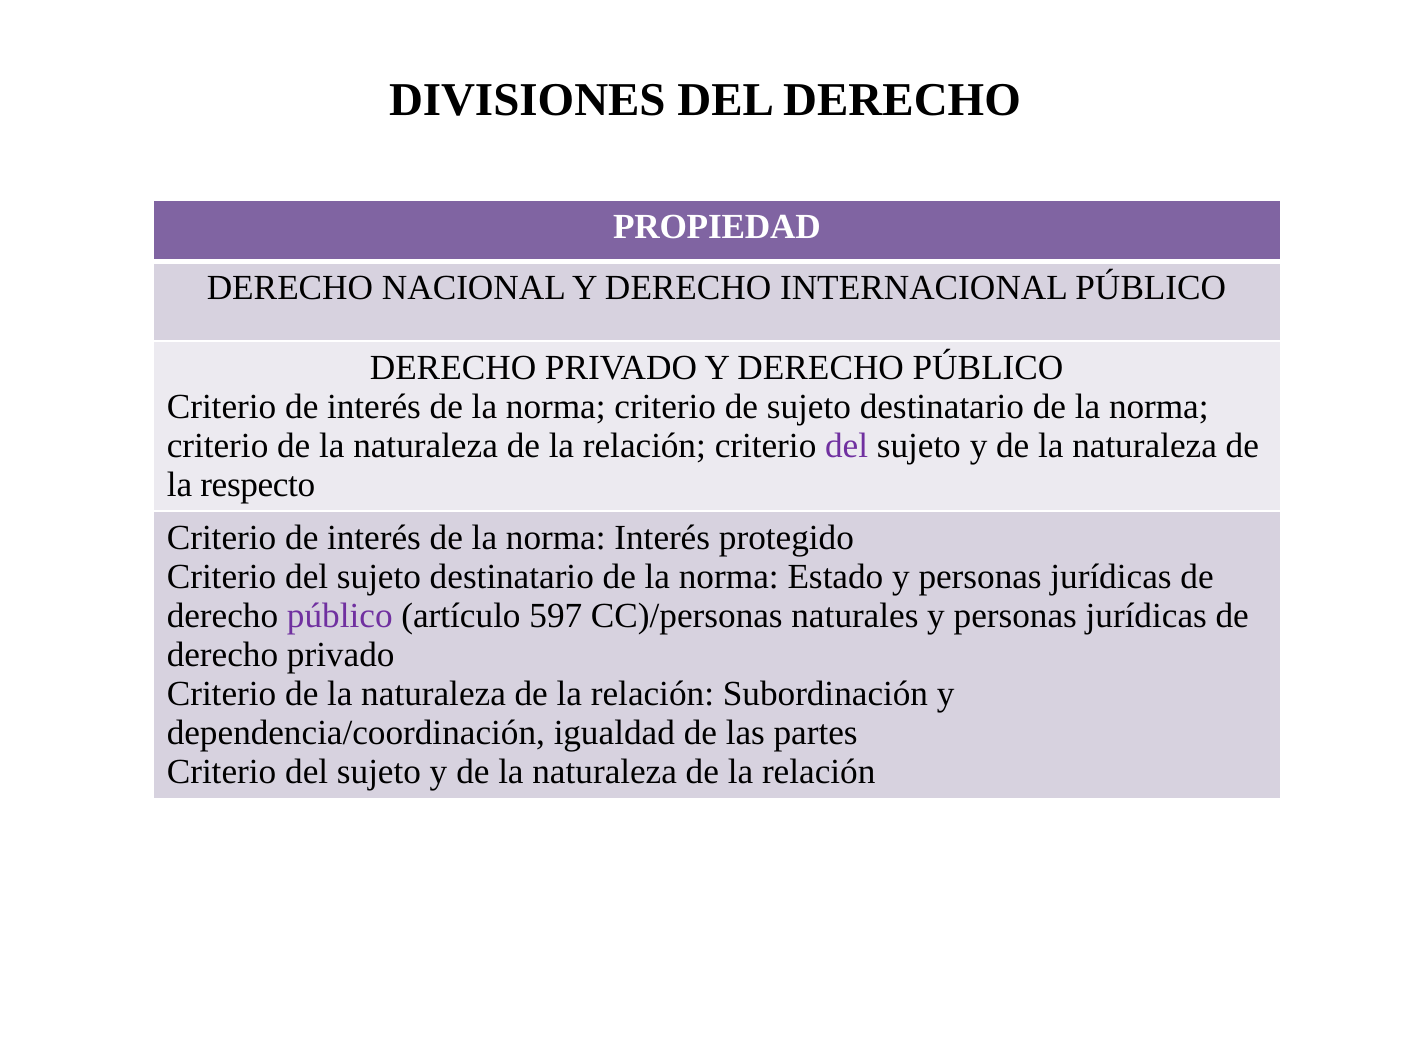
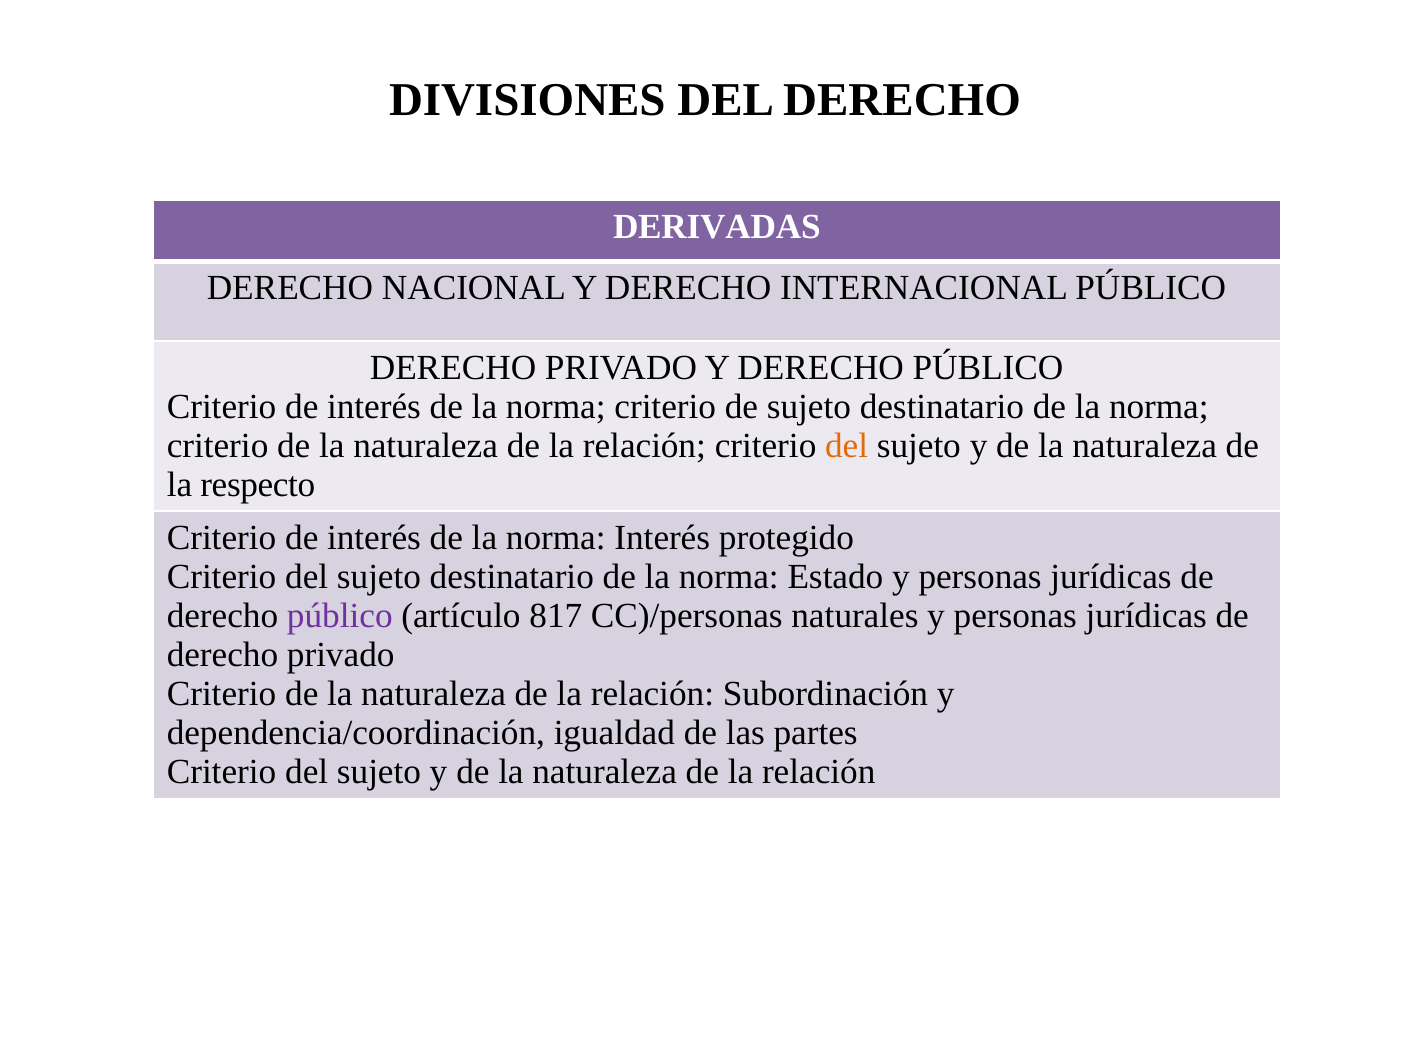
PROPIEDAD: PROPIEDAD -> DERIVADAS (717, 227)
del colour: purple -> orange (847, 446)
597: 597 -> 817 (556, 616)
